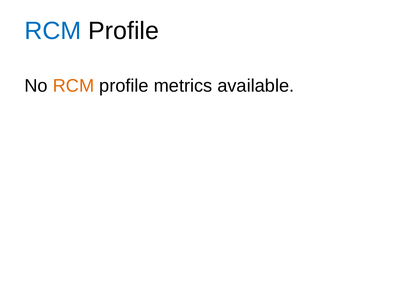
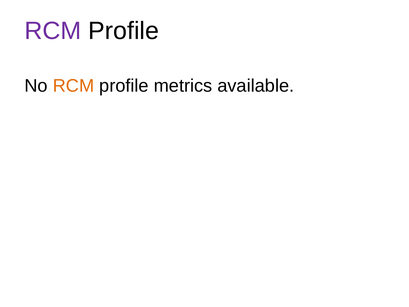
RCM colour: blue -> purple (53, 31)
